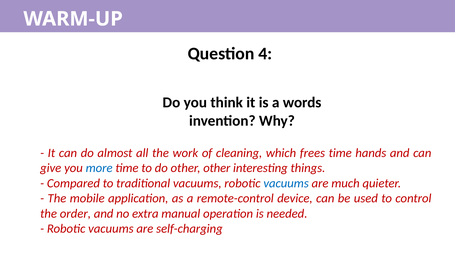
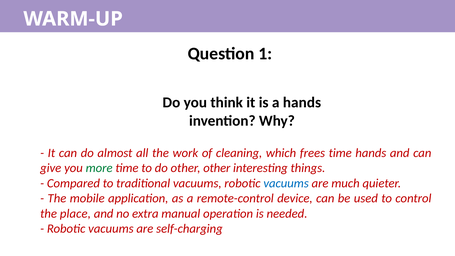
4: 4 -> 1 (265, 54)
a words: words -> hands (302, 103)
more colour: blue -> green (99, 168)
order: order -> place (75, 214)
